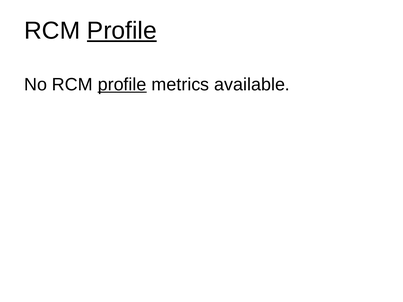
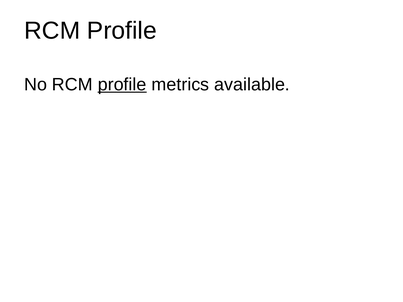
Profile underline: present -> none (122, 31)
